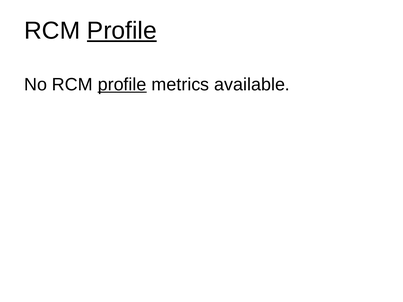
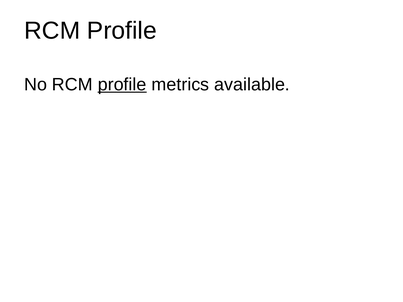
Profile underline: present -> none (122, 31)
